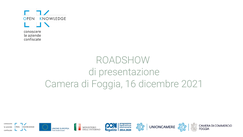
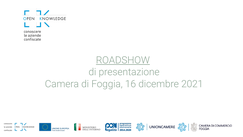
ROADSHOW underline: none -> present (123, 60)
